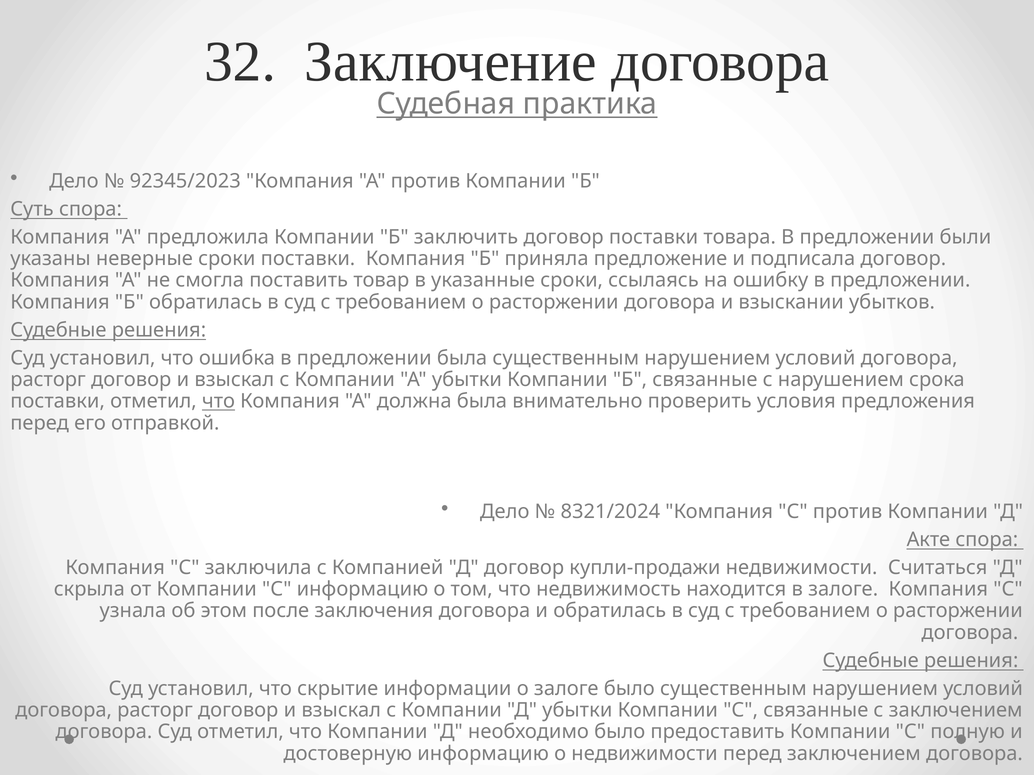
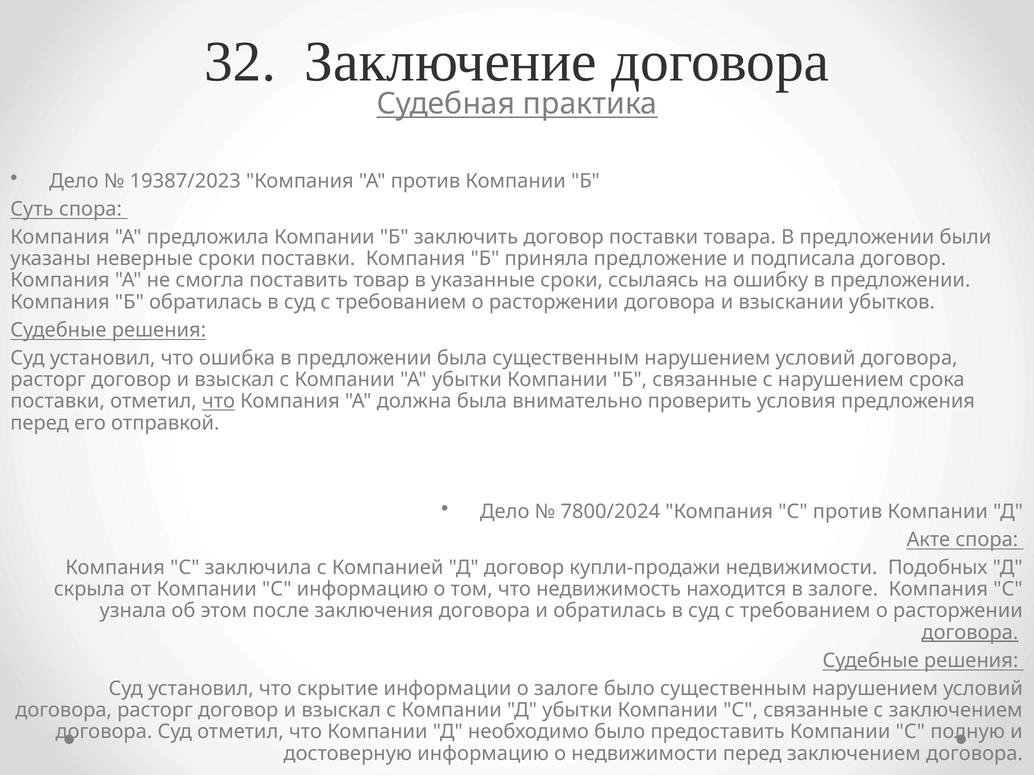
92345/2023: 92345/2023 -> 19387/2023 (185, 181)
8321/2024: 8321/2024 -> 7800/2024 (610, 512)
Считаться: Считаться -> Подобных (938, 568)
договора underline: none -> present (970, 633)
